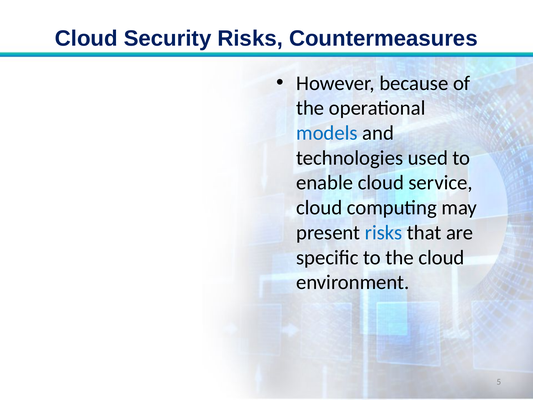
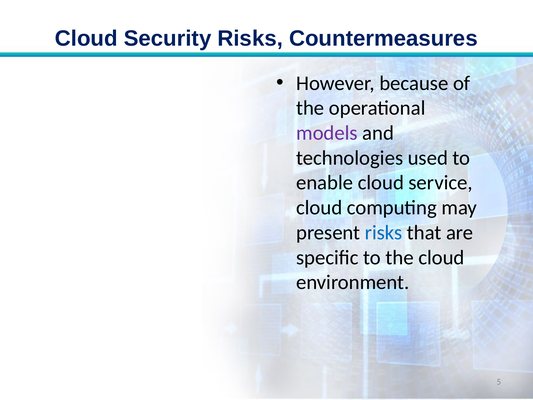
models colour: blue -> purple (327, 133)
